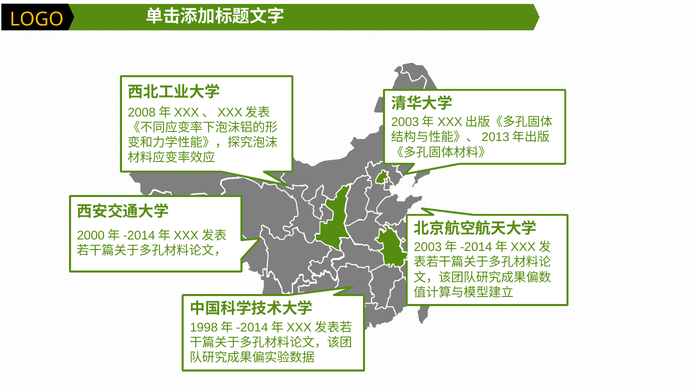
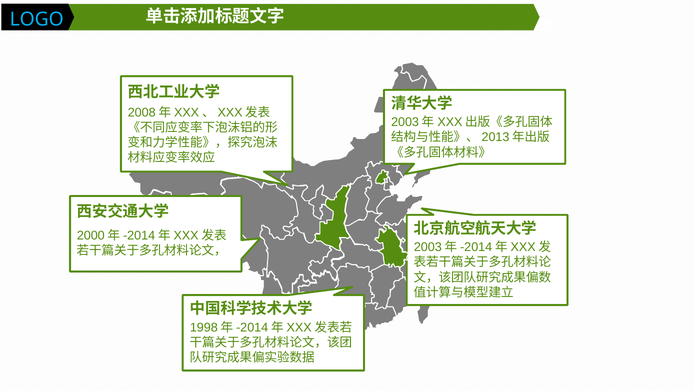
LOGO colour: yellow -> light blue (37, 20)
